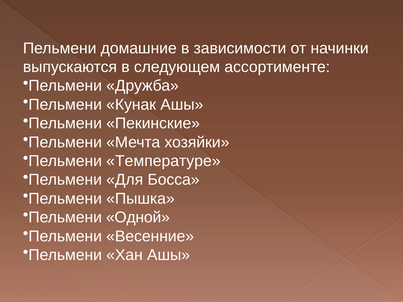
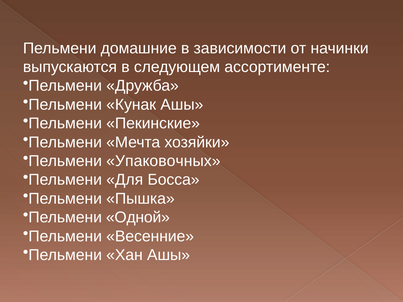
Температуре: Температуре -> Упаковочных (163, 161)
